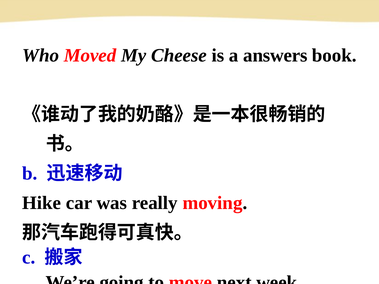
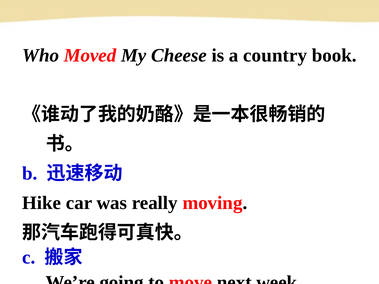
answers: answers -> country (275, 55)
